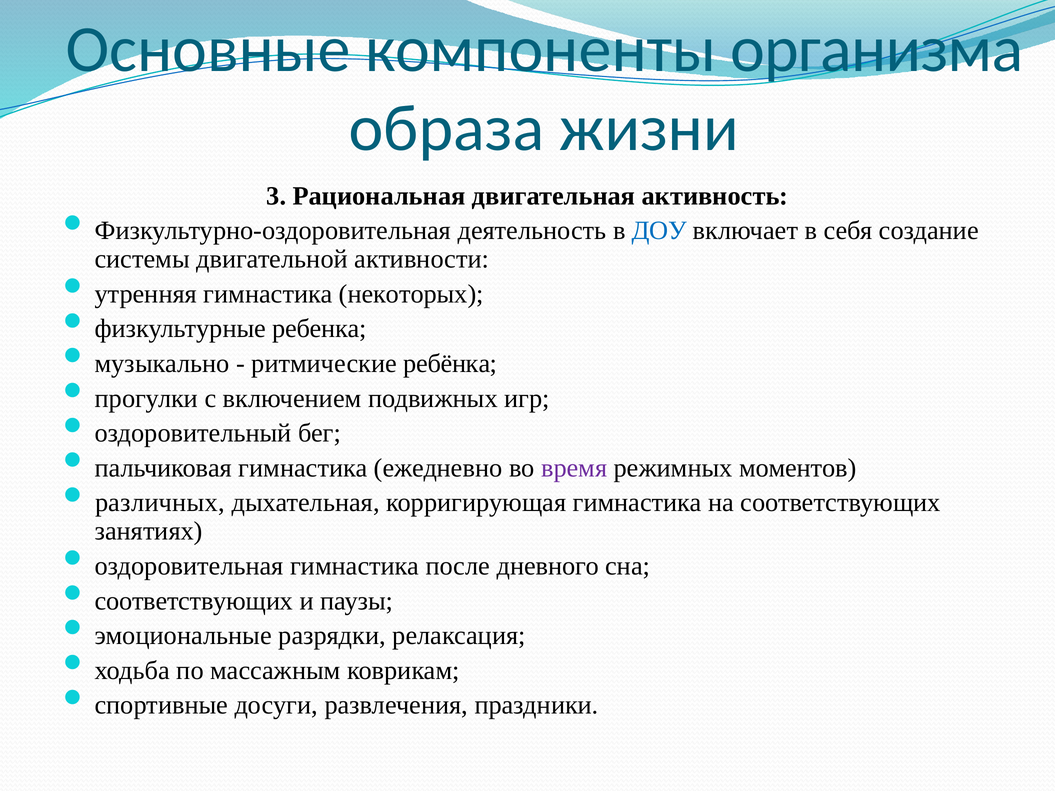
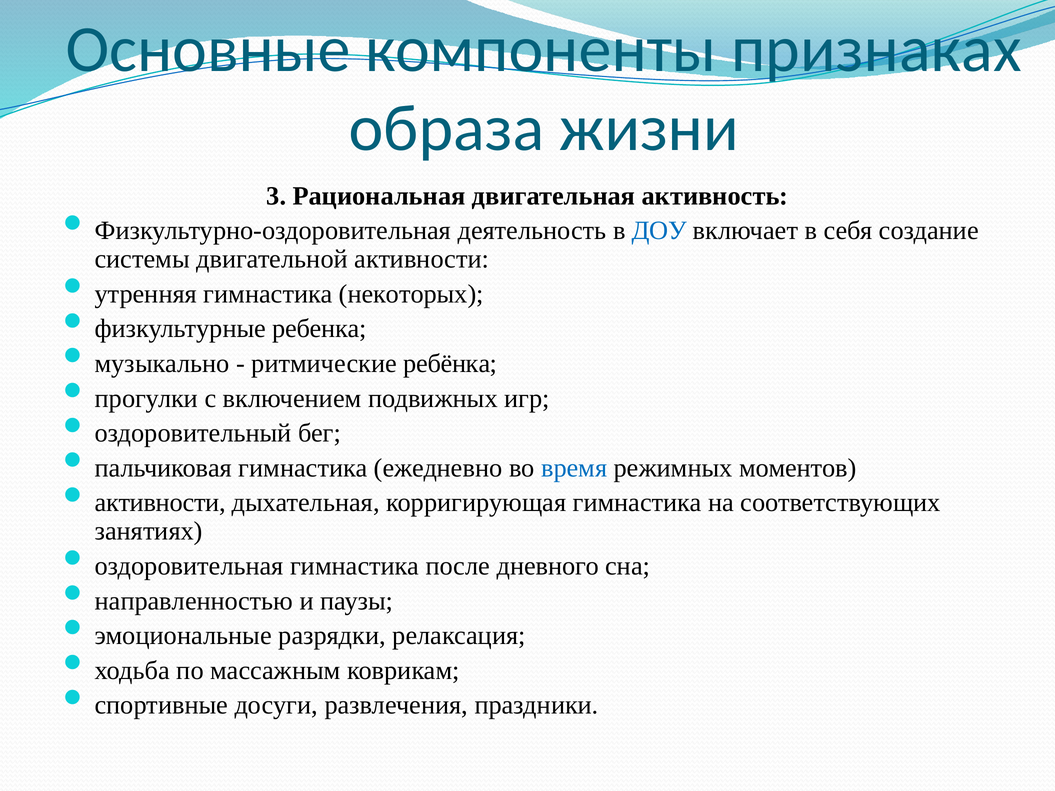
организма: организма -> признаках (876, 49)
время colour: purple -> blue (574, 468)
различных: различных -> активности (160, 503)
соответствующих: соответствующих -> направленностью (194, 601)
